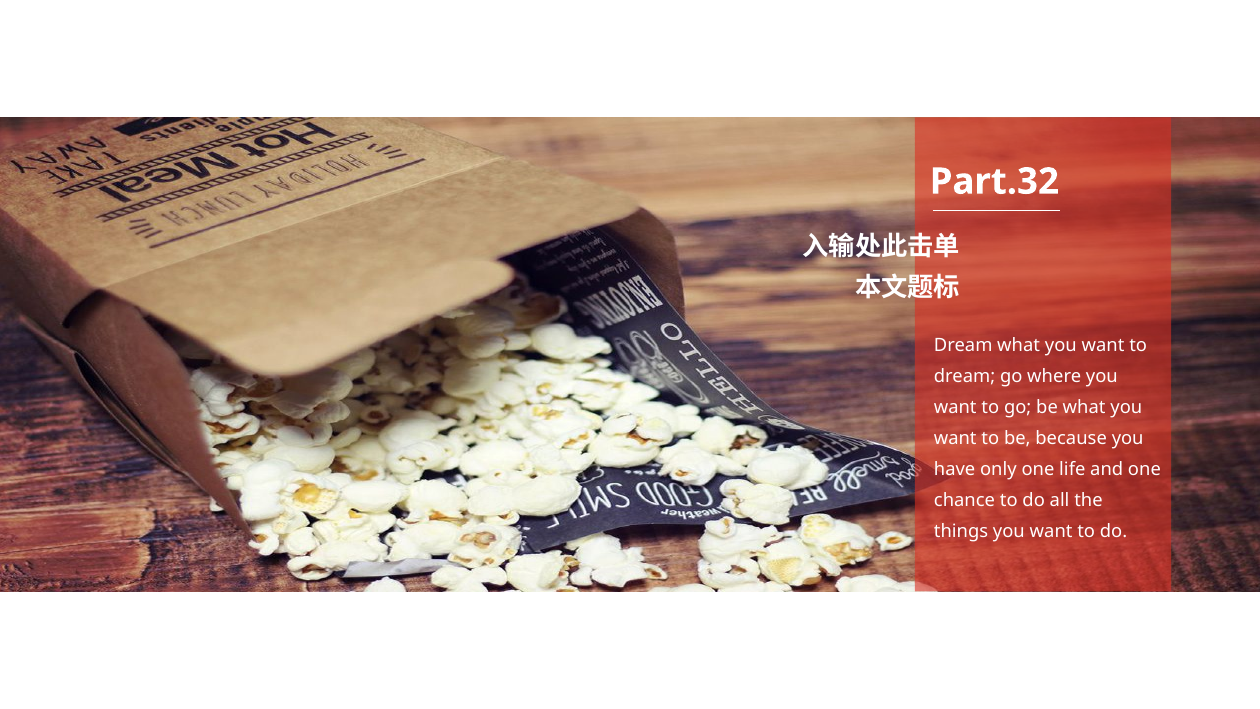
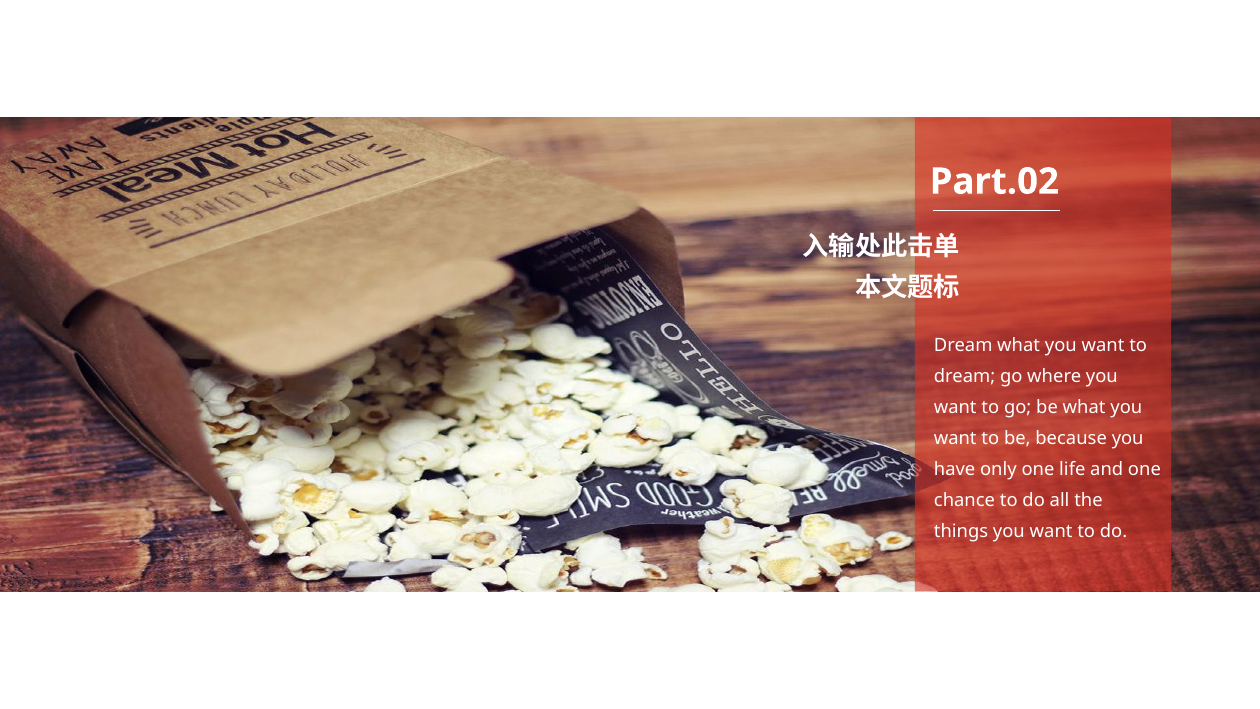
Part.32: Part.32 -> Part.02 (994, 181)
